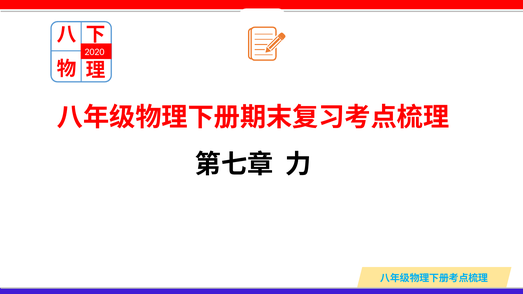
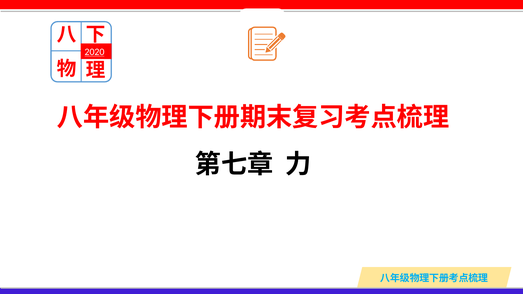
2020 underline: none -> present (94, 52)
